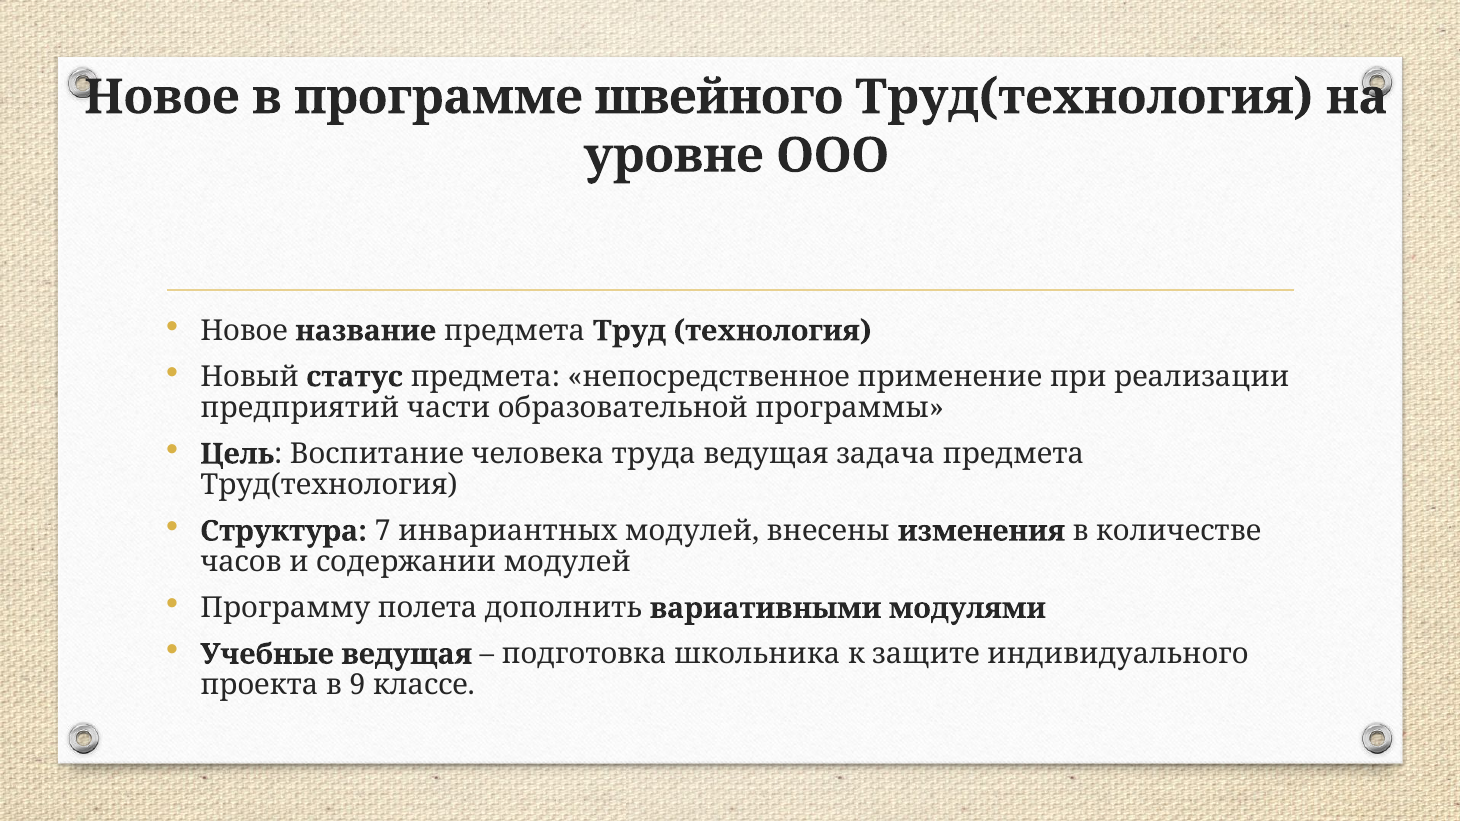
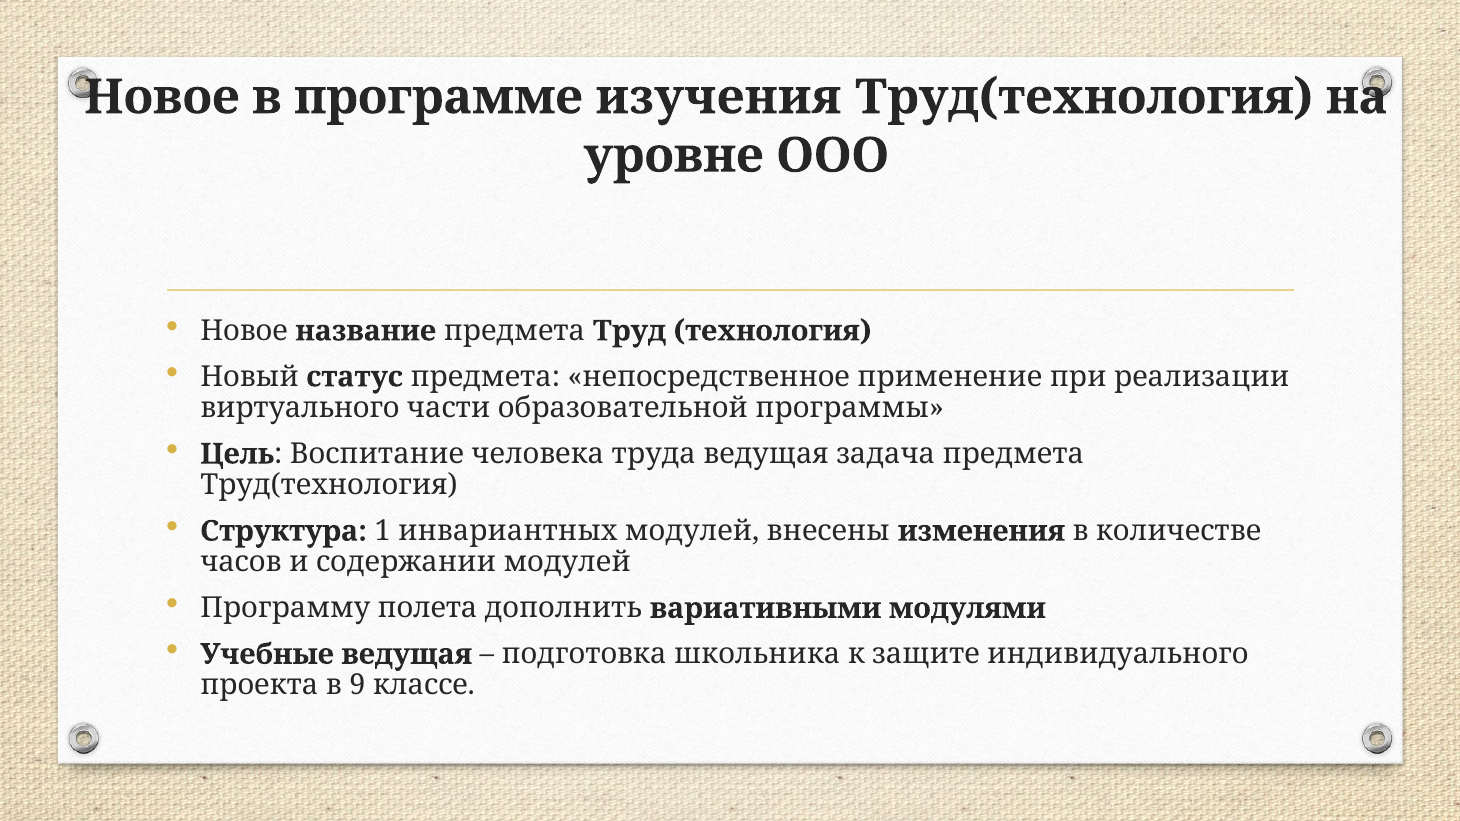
швейного: швейного -> изучения (718, 97)
предприятий: предприятий -> виртуального (300, 408)
7: 7 -> 1 (383, 531)
